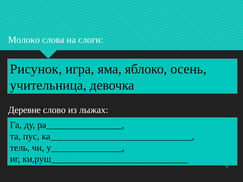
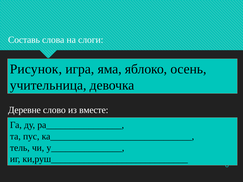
Молоко: Молоко -> Составь (24, 40)
лыжах: лыжах -> вместе (94, 110)
